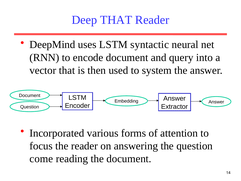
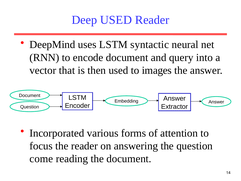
Deep THAT: THAT -> USED (116, 20)
system: system -> images (157, 70)
